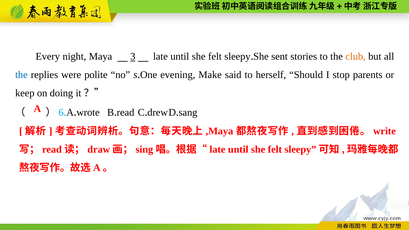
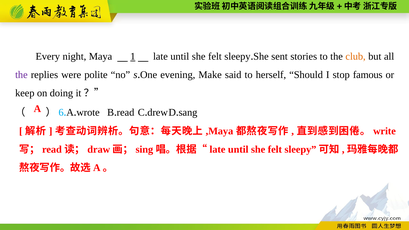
3: 3 -> 1 (133, 56)
the colour: blue -> purple (21, 75)
parents: parents -> famous (368, 75)
